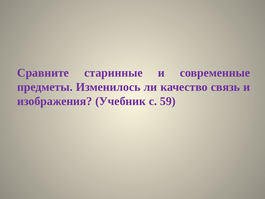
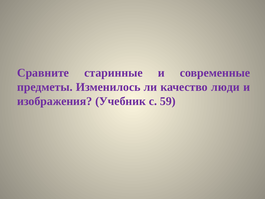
связь: связь -> люди (225, 87)
